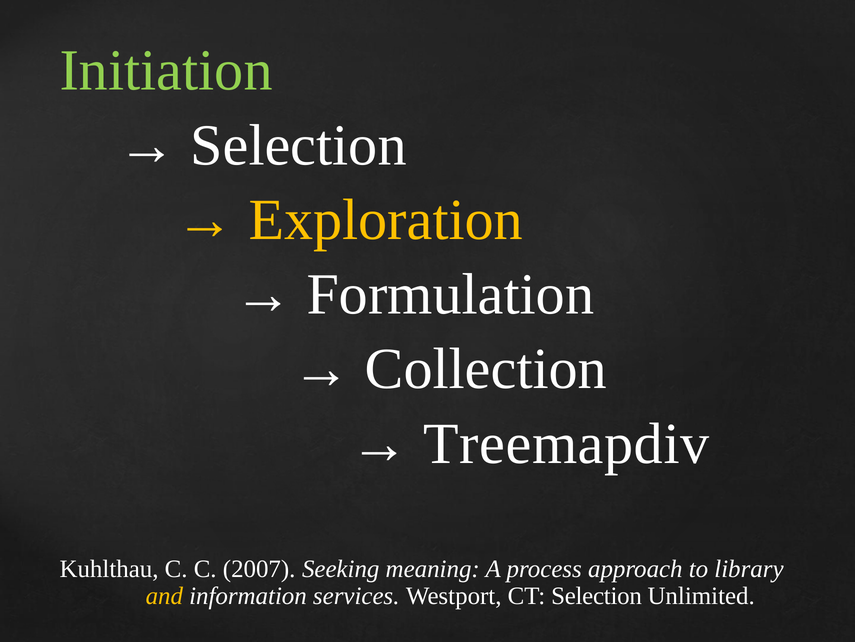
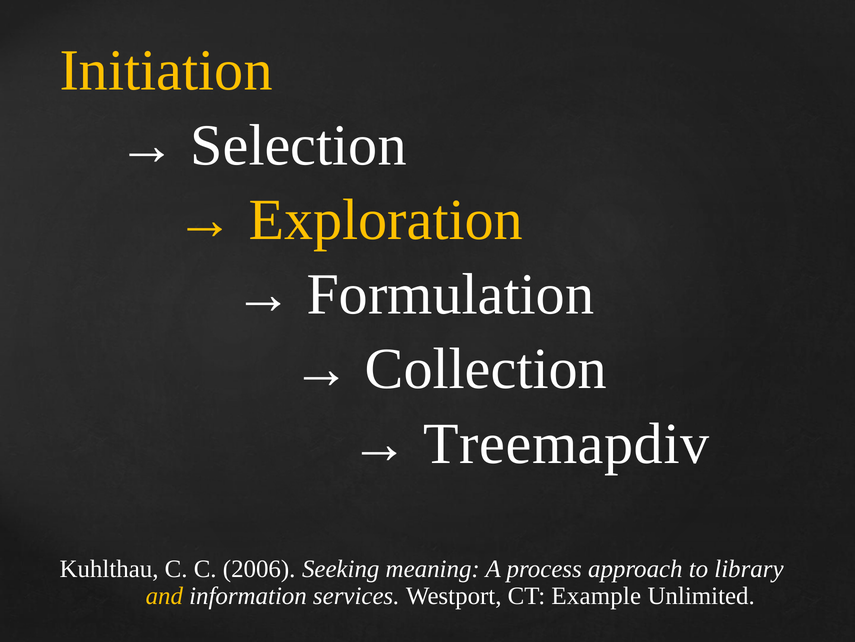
Initiation colour: light green -> yellow (166, 71)
2007: 2007 -> 2006 (259, 568)
CT Selection: Selection -> Example (596, 595)
